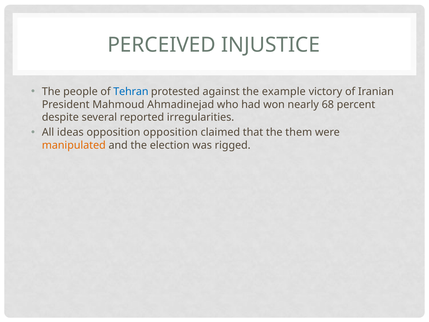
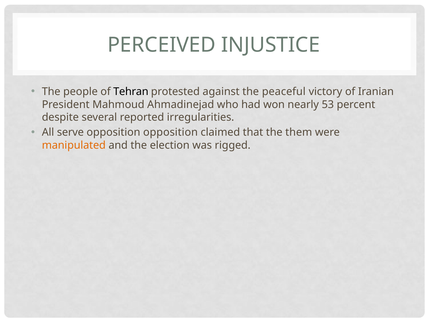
Tehran colour: blue -> black (131, 92)
example: example -> peaceful (284, 92)
68: 68 -> 53 (328, 104)
ideas: ideas -> serve (70, 132)
